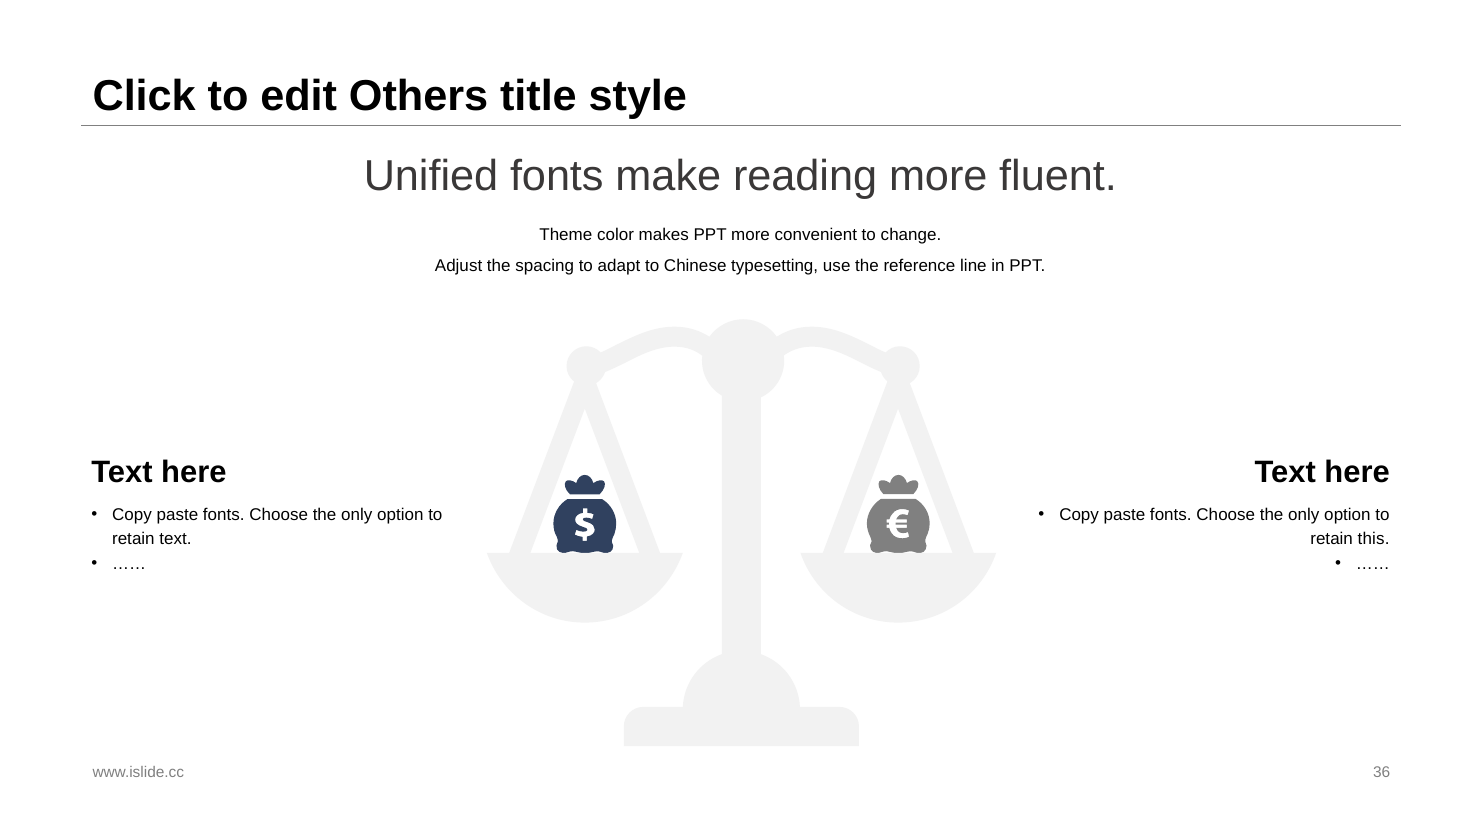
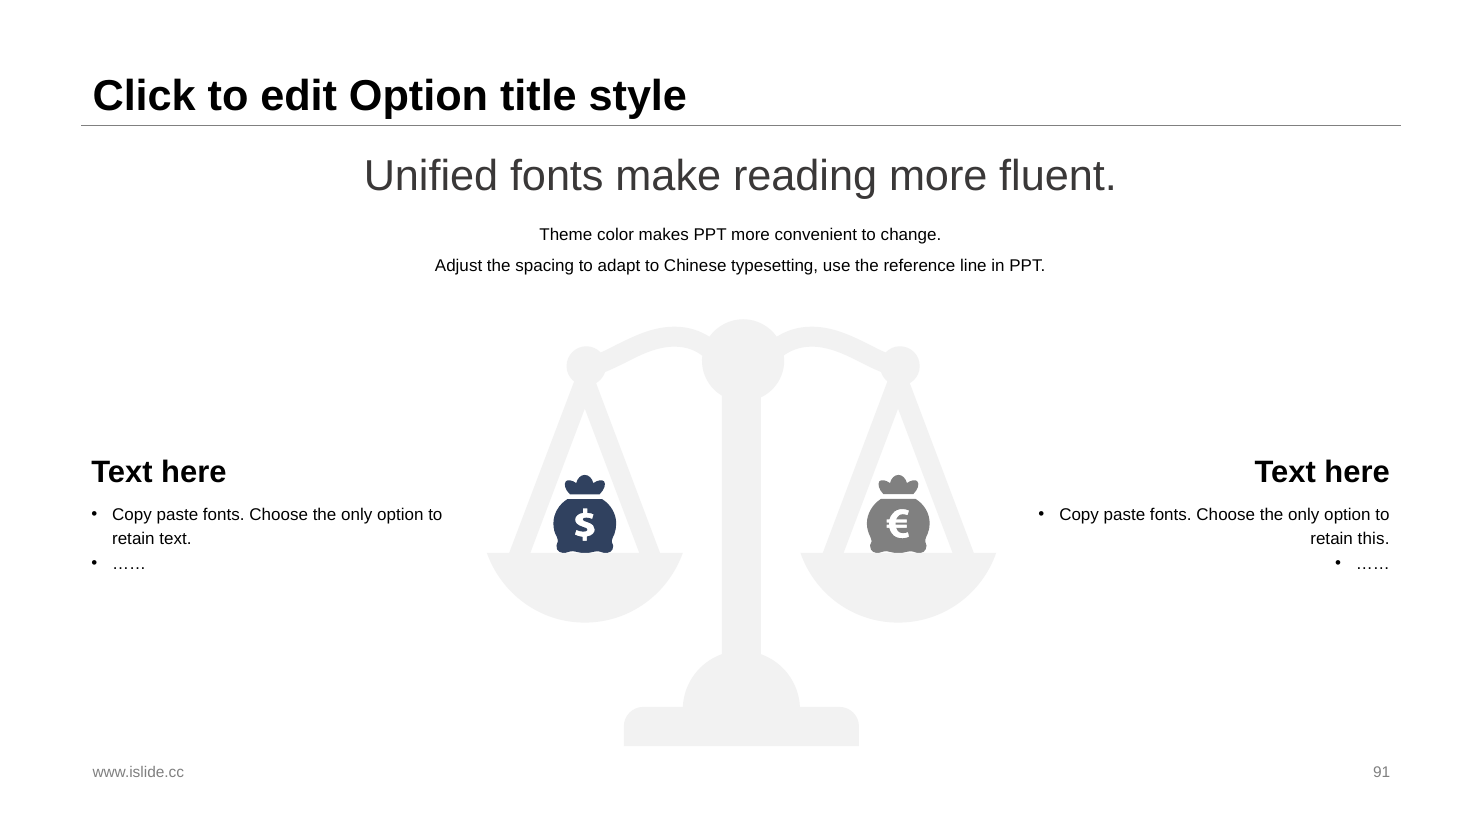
edit Others: Others -> Option (419, 96)
36: 36 -> 91 (1382, 773)
